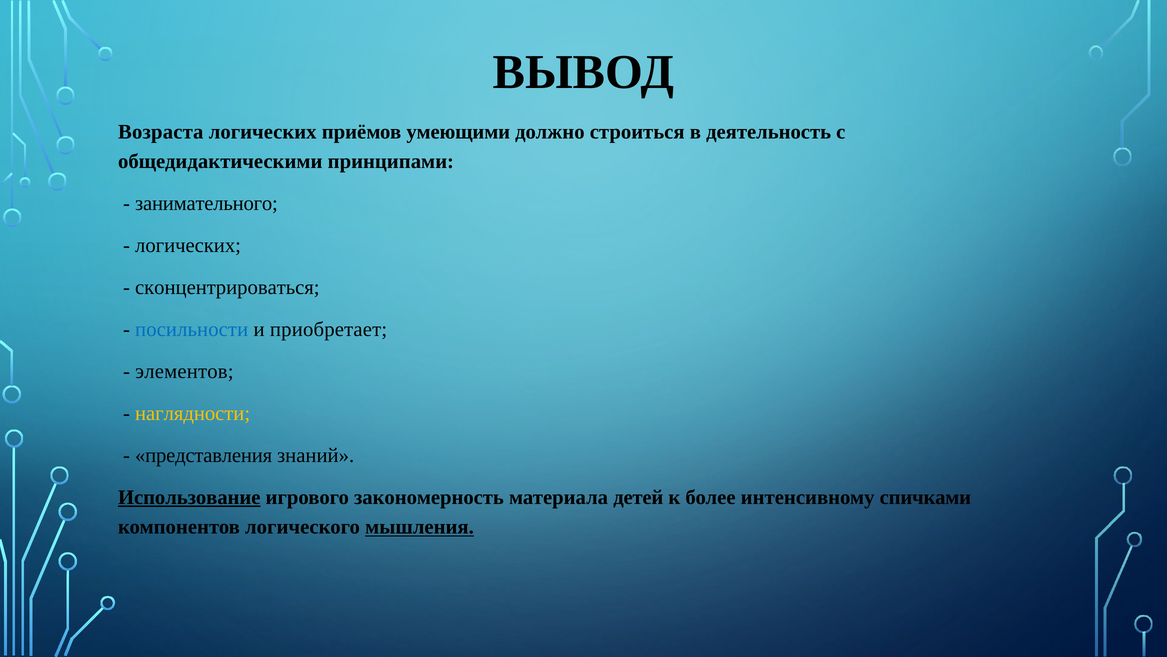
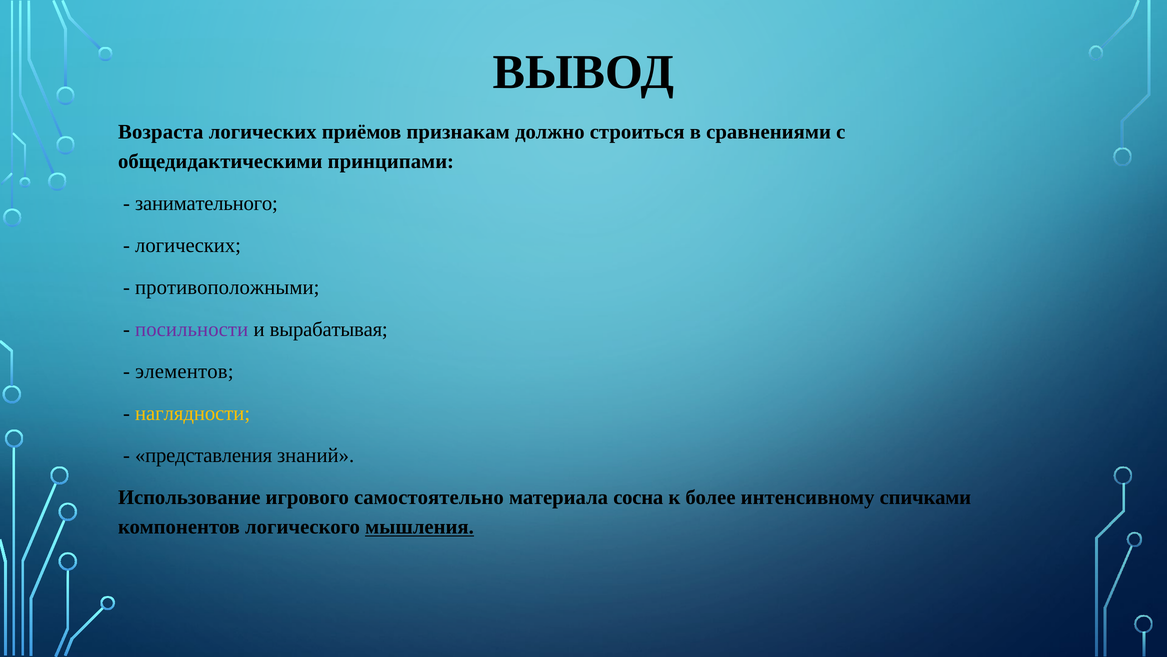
умеющими: умеющими -> признакам (458, 132)
деятельность: деятельность -> сравнениями (769, 132)
сконцентрироваться: сконцентрироваться -> противоположными (227, 287)
посильности colour: blue -> purple (192, 329)
приобретает: приобретает -> вырабатывая (329, 329)
Использование underline: present -> none (189, 497)
закономерность: закономерность -> самостоятельно (429, 497)
детей: детей -> сосна (638, 497)
